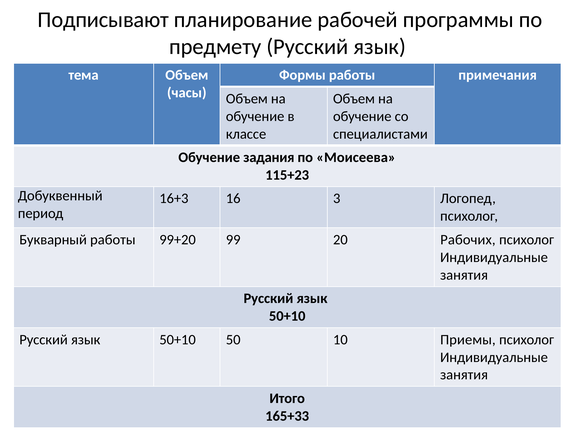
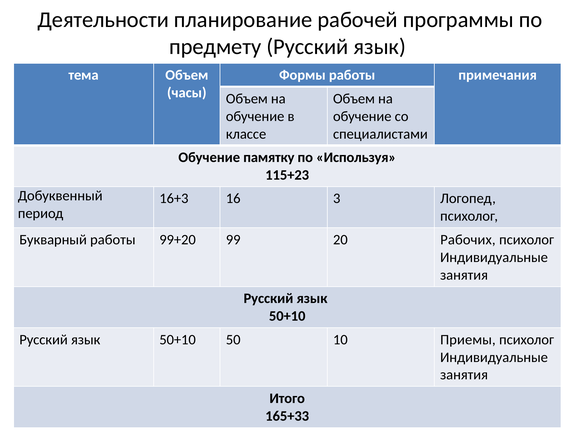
Подписывают: Подписывают -> Деятельности (103, 20)
задания: задания -> памятку (269, 158)
Моисеева: Моисеева -> Используя (356, 158)
